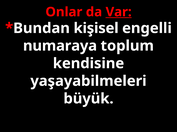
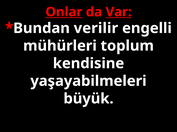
Onlar underline: none -> present (64, 12)
kişisel: kişisel -> verilir (96, 28)
numaraya: numaraya -> mühürleri (60, 46)
